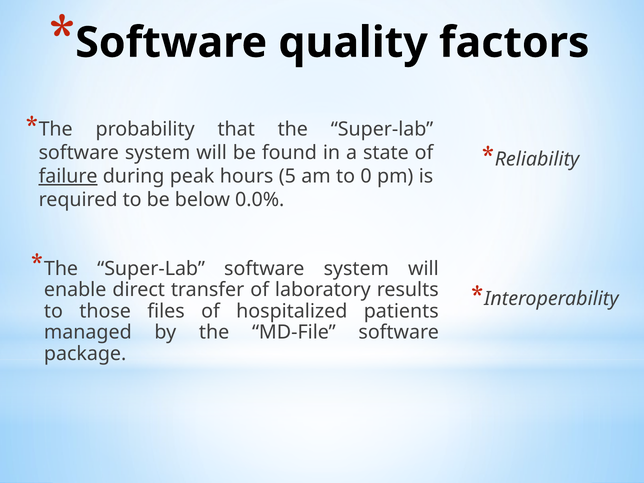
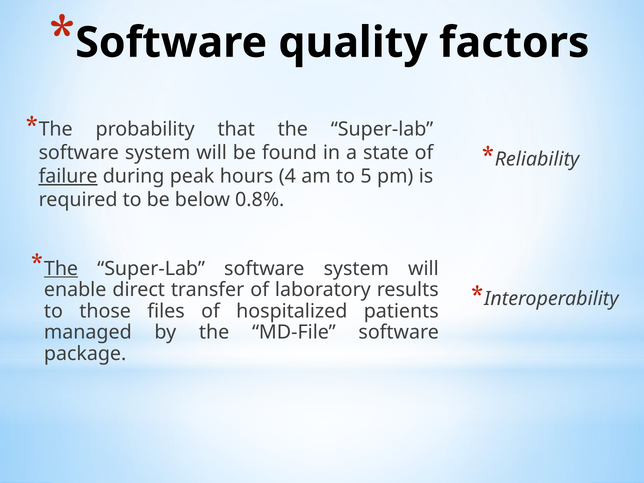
5: 5 -> 4 (287, 176)
0: 0 -> 5 (366, 176)
0.0%: 0.0% -> 0.8% (260, 200)
The underline: none -> present (61, 269)
